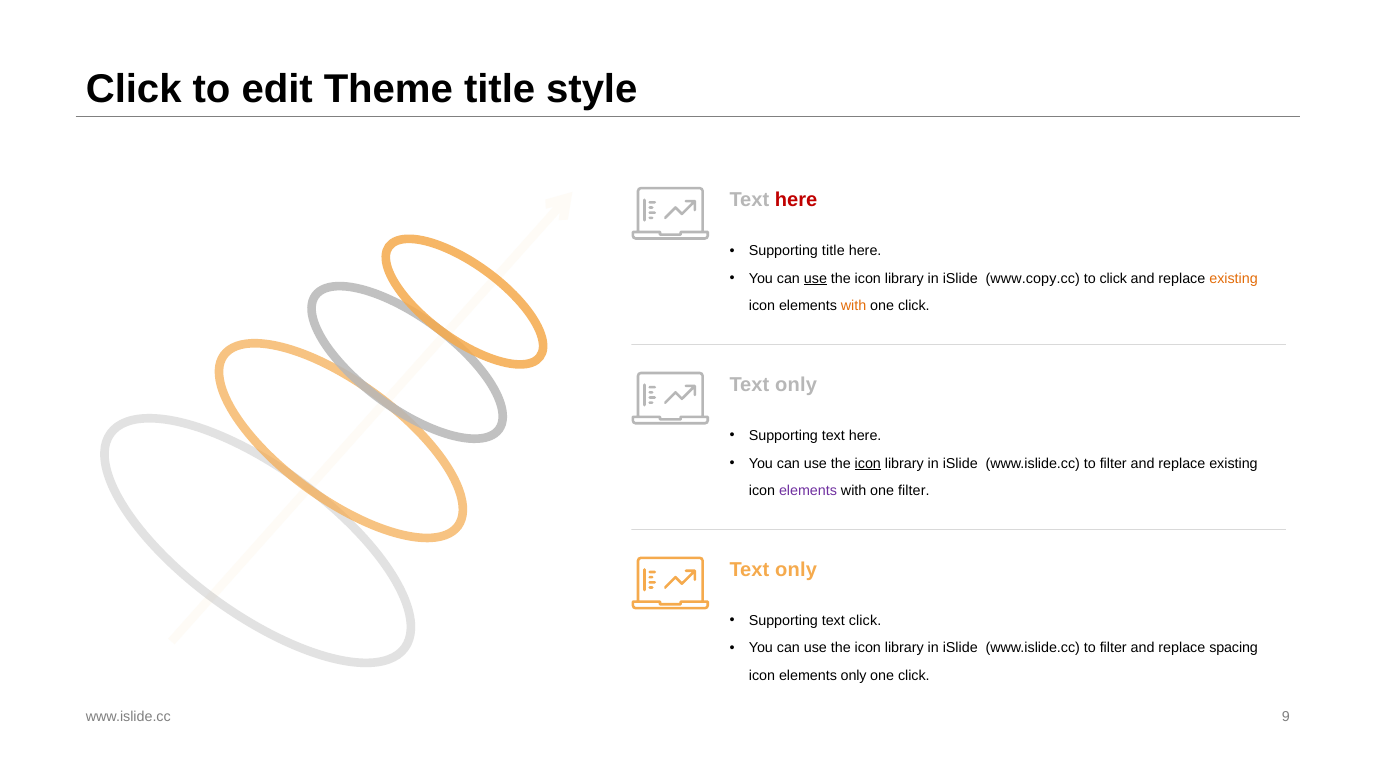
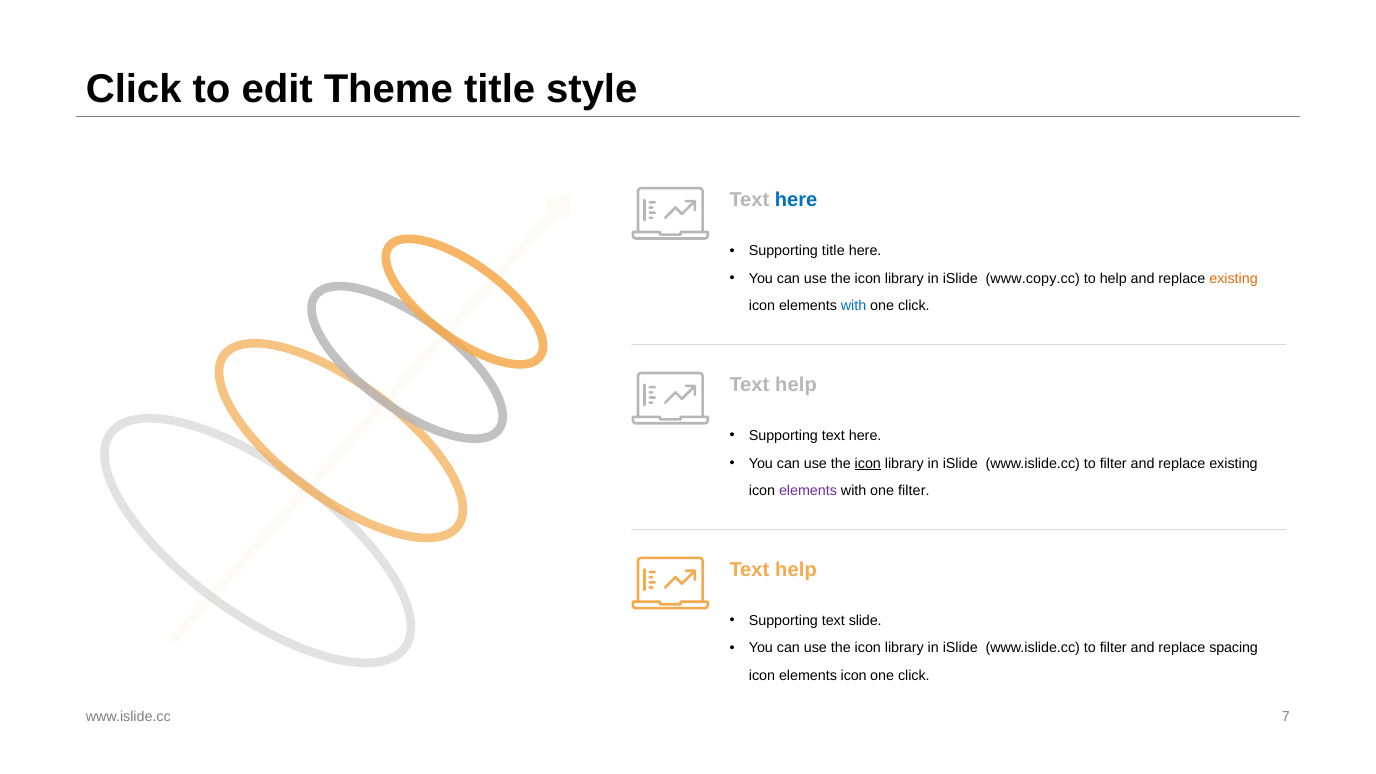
here colour: red -> blue (796, 200)
use underline: present -> none (815, 278)
to click: click -> help (1113, 278)
with colour: orange -> blue (854, 306)
only: only -> help (796, 385)
only: only -> help (796, 570)
text click: click -> slide (865, 621)
elements only: only -> icon (854, 676)
9: 9 -> 7 (1286, 717)
